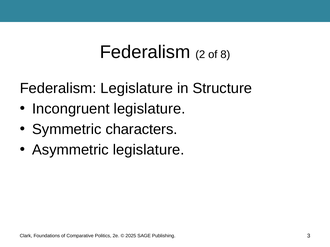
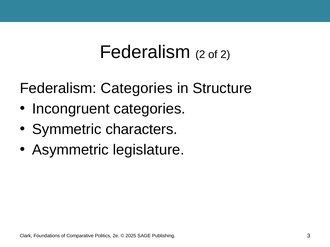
of 8: 8 -> 2 (225, 55)
Federalism Legislature: Legislature -> Categories (137, 88)
Incongruent legislature: legislature -> categories (150, 109)
